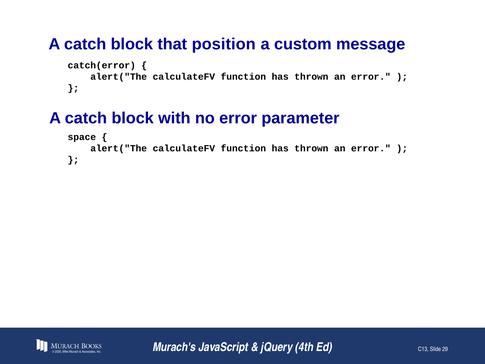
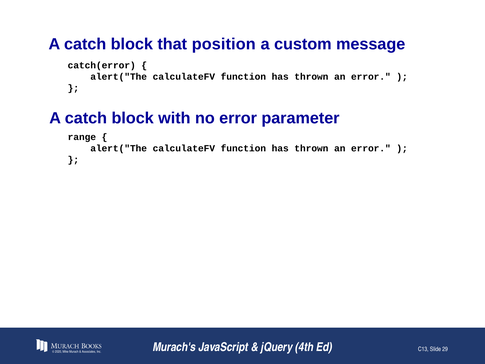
space: space -> range (82, 137)
